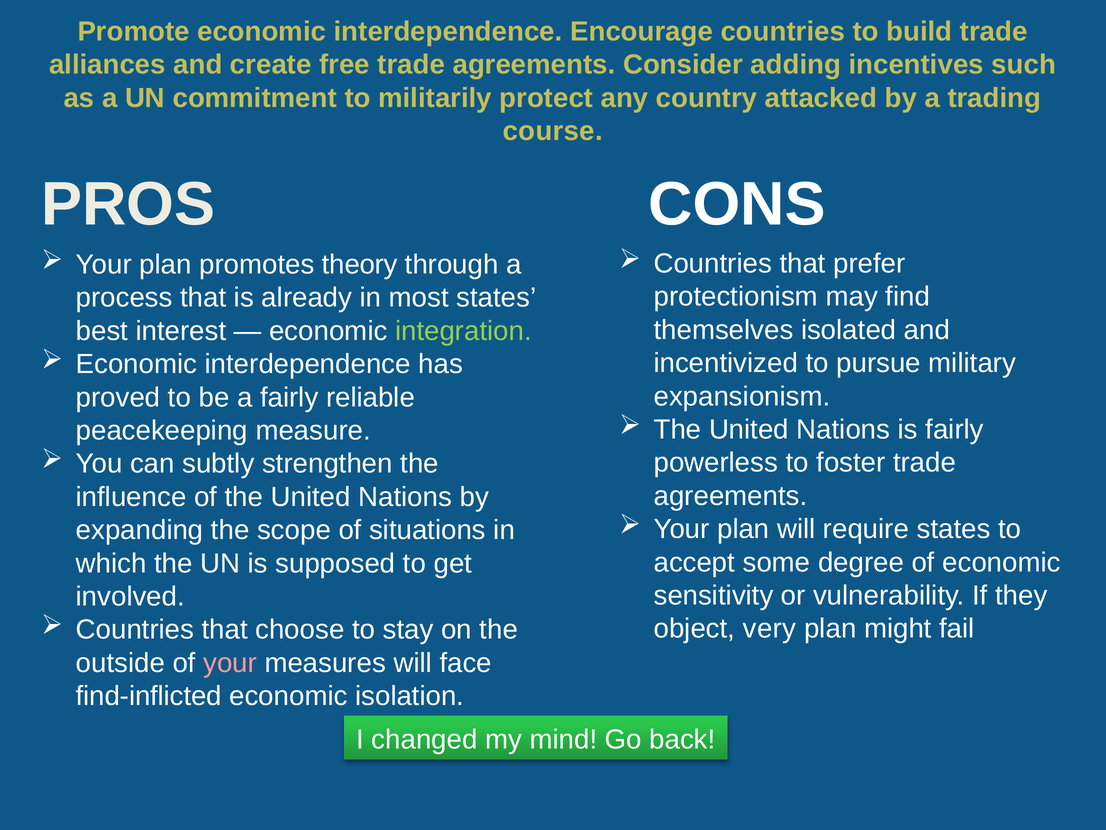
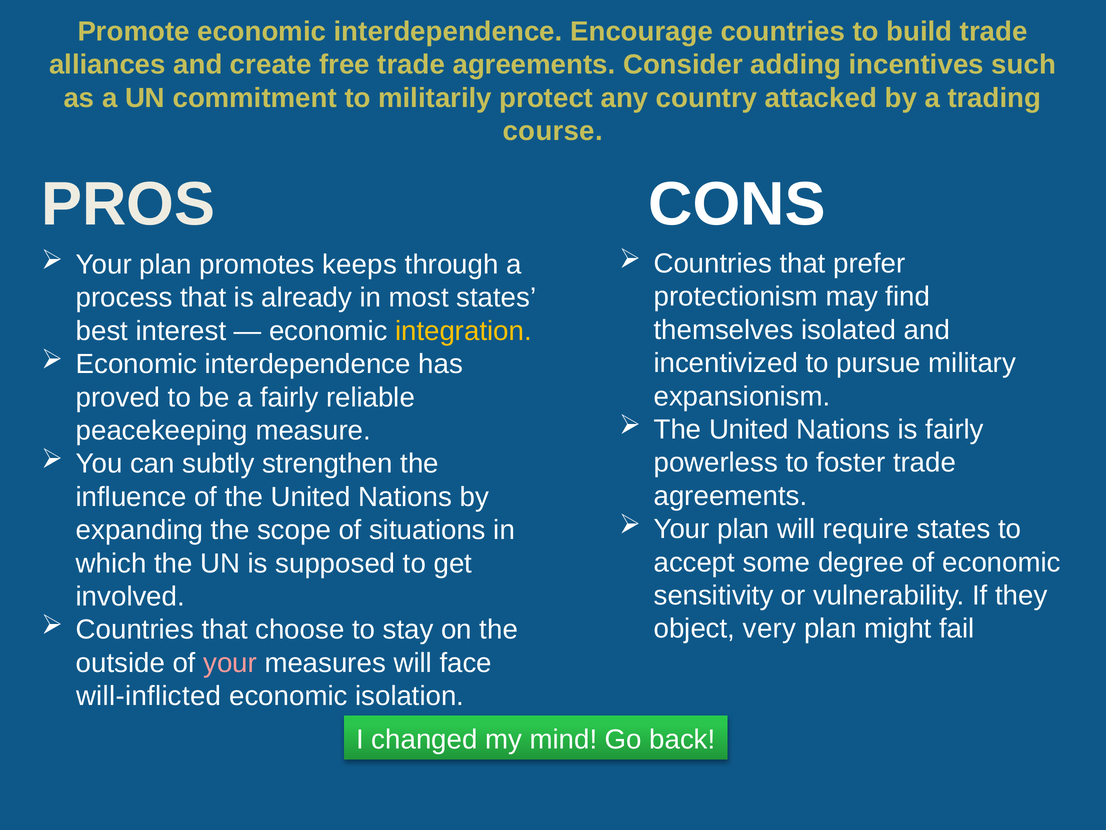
theory: theory -> keeps (360, 265)
integration colour: light green -> yellow (463, 331)
find-inflicted: find-inflicted -> will-inflicted (149, 696)
